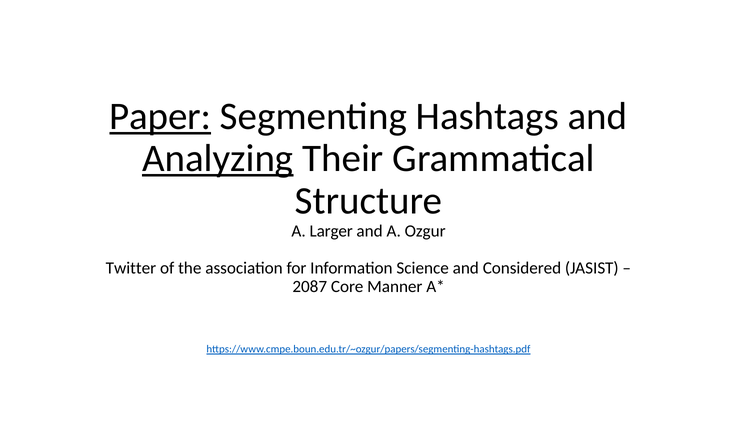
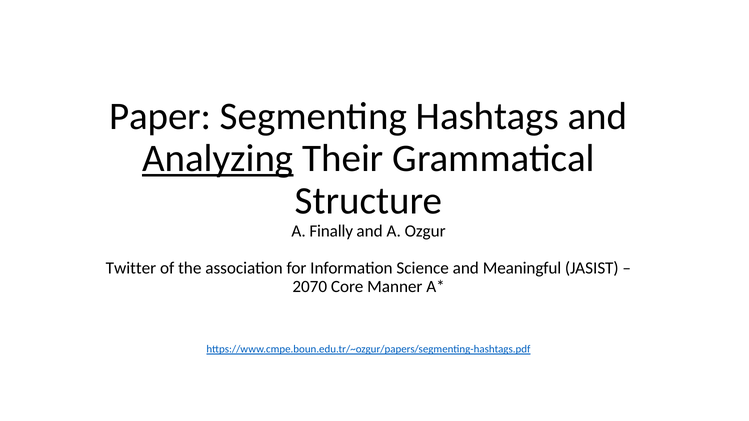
Paper underline: present -> none (160, 117)
Larger: Larger -> Finally (331, 231)
Considered: Considered -> Meaningful (522, 268)
2087: 2087 -> 2070 (310, 287)
